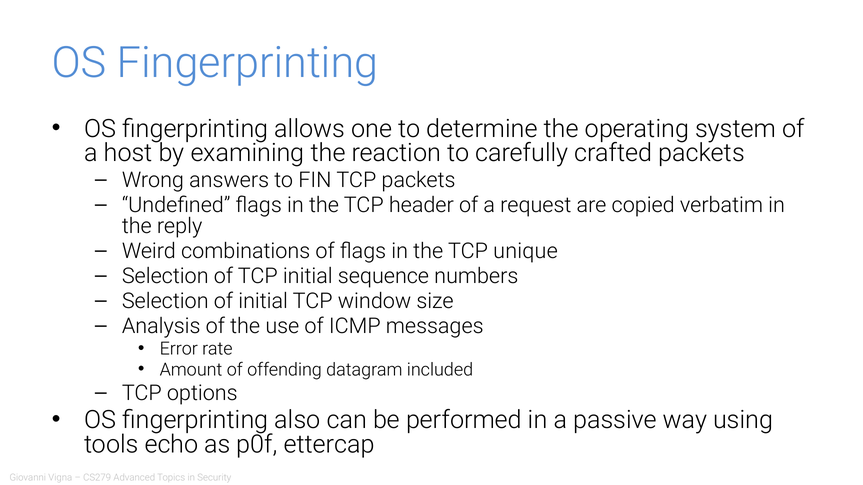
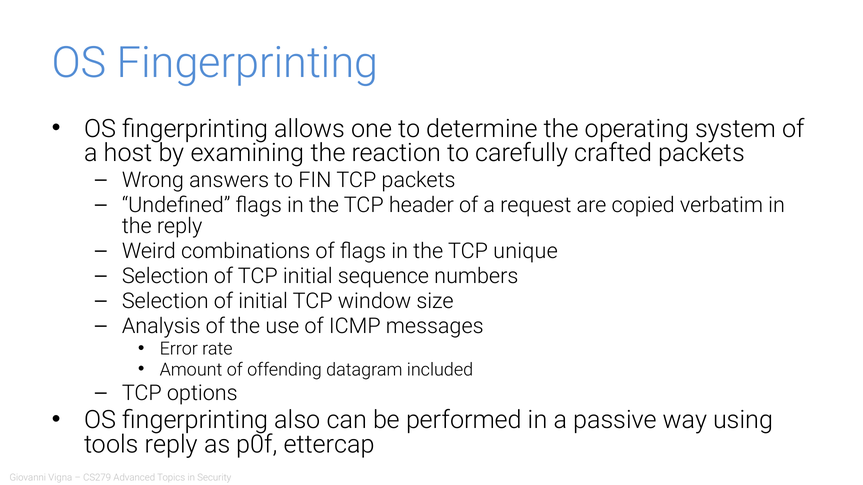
tools echo: echo -> reply (171, 445)
